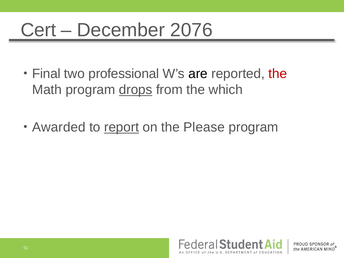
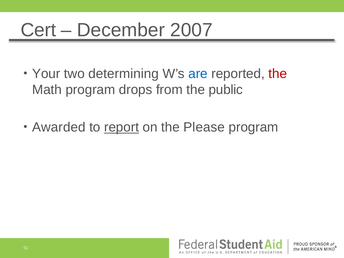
2076: 2076 -> 2007 (191, 30)
Final: Final -> Your (46, 74)
professional: professional -> determining (124, 74)
are colour: black -> blue (198, 74)
drops underline: present -> none (136, 90)
which: which -> public (226, 90)
